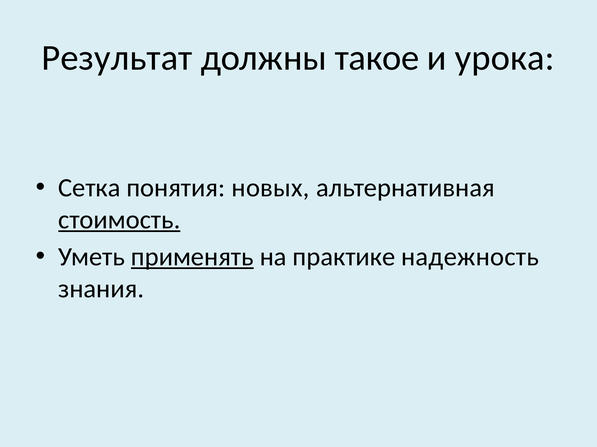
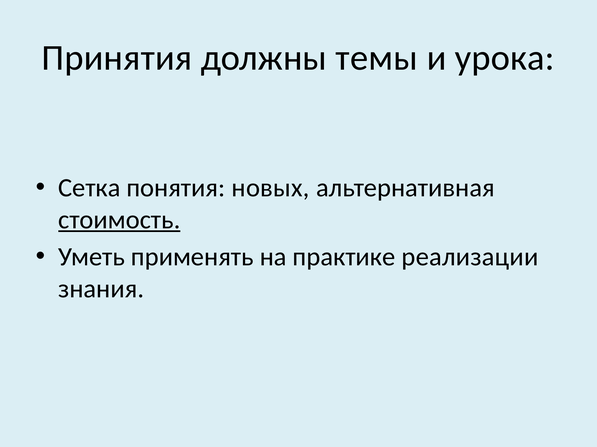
Результат: Результат -> Принятия (117, 58)
такое: такое -> темы (377, 58)
применять underline: present -> none (192, 257)
надежность: надежность -> реализации (470, 257)
